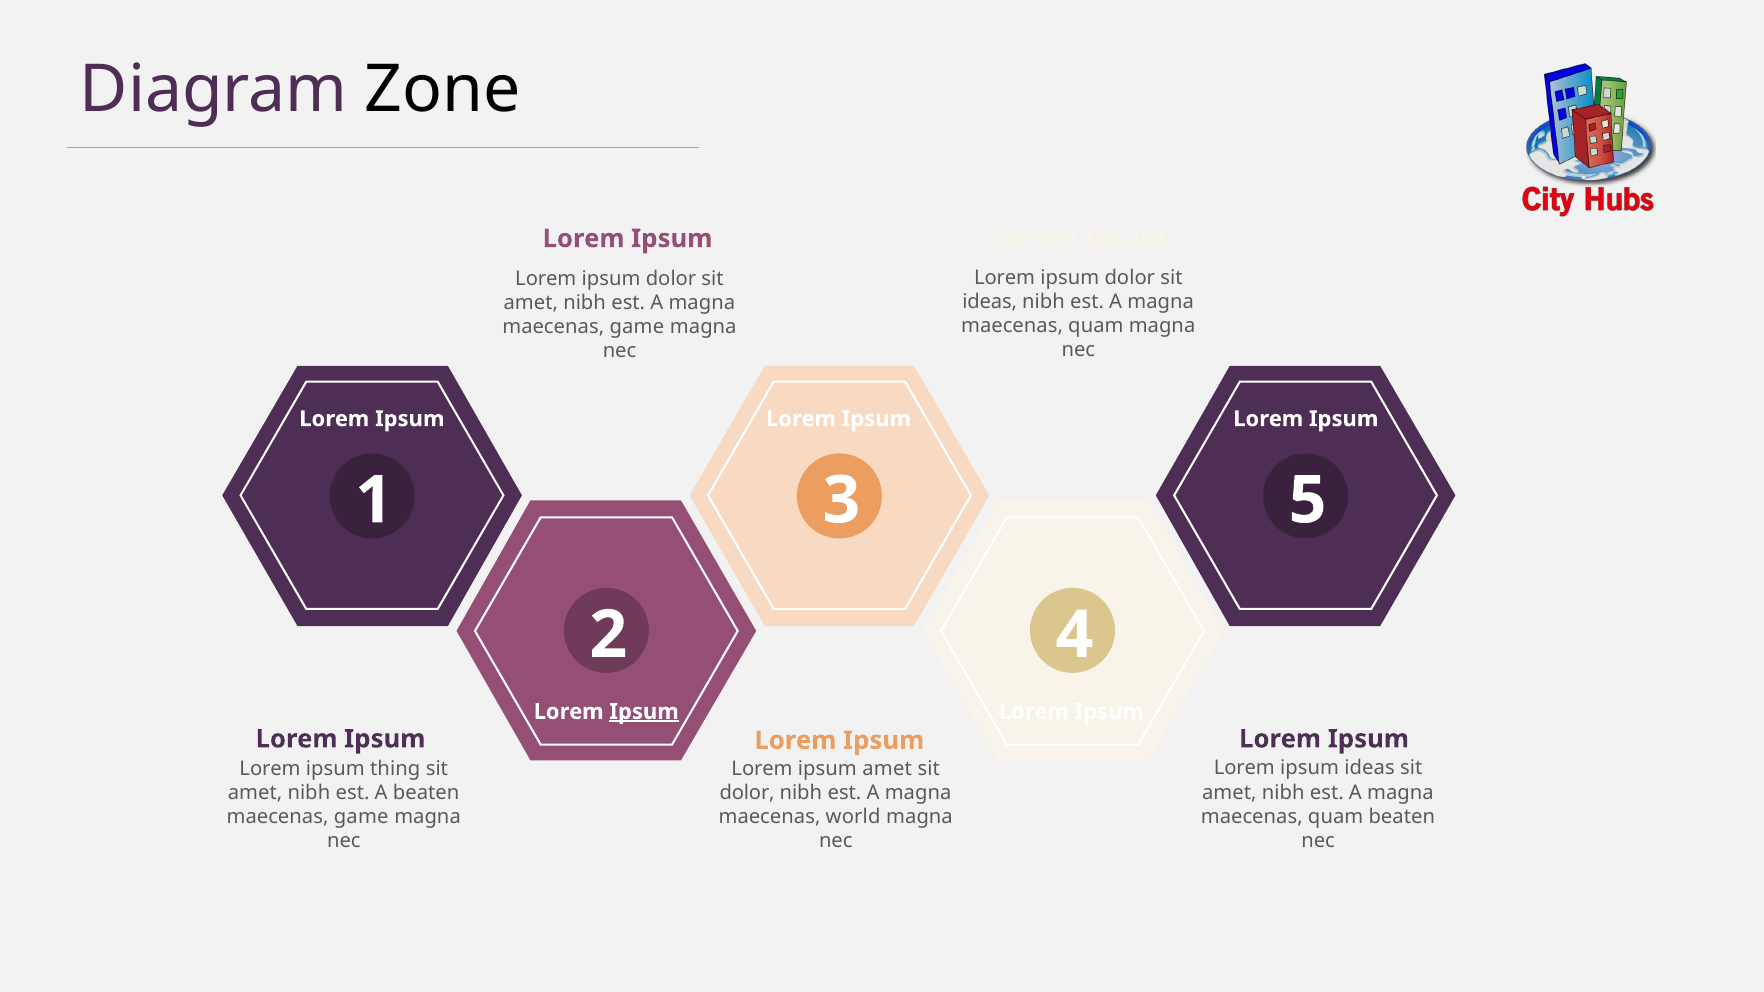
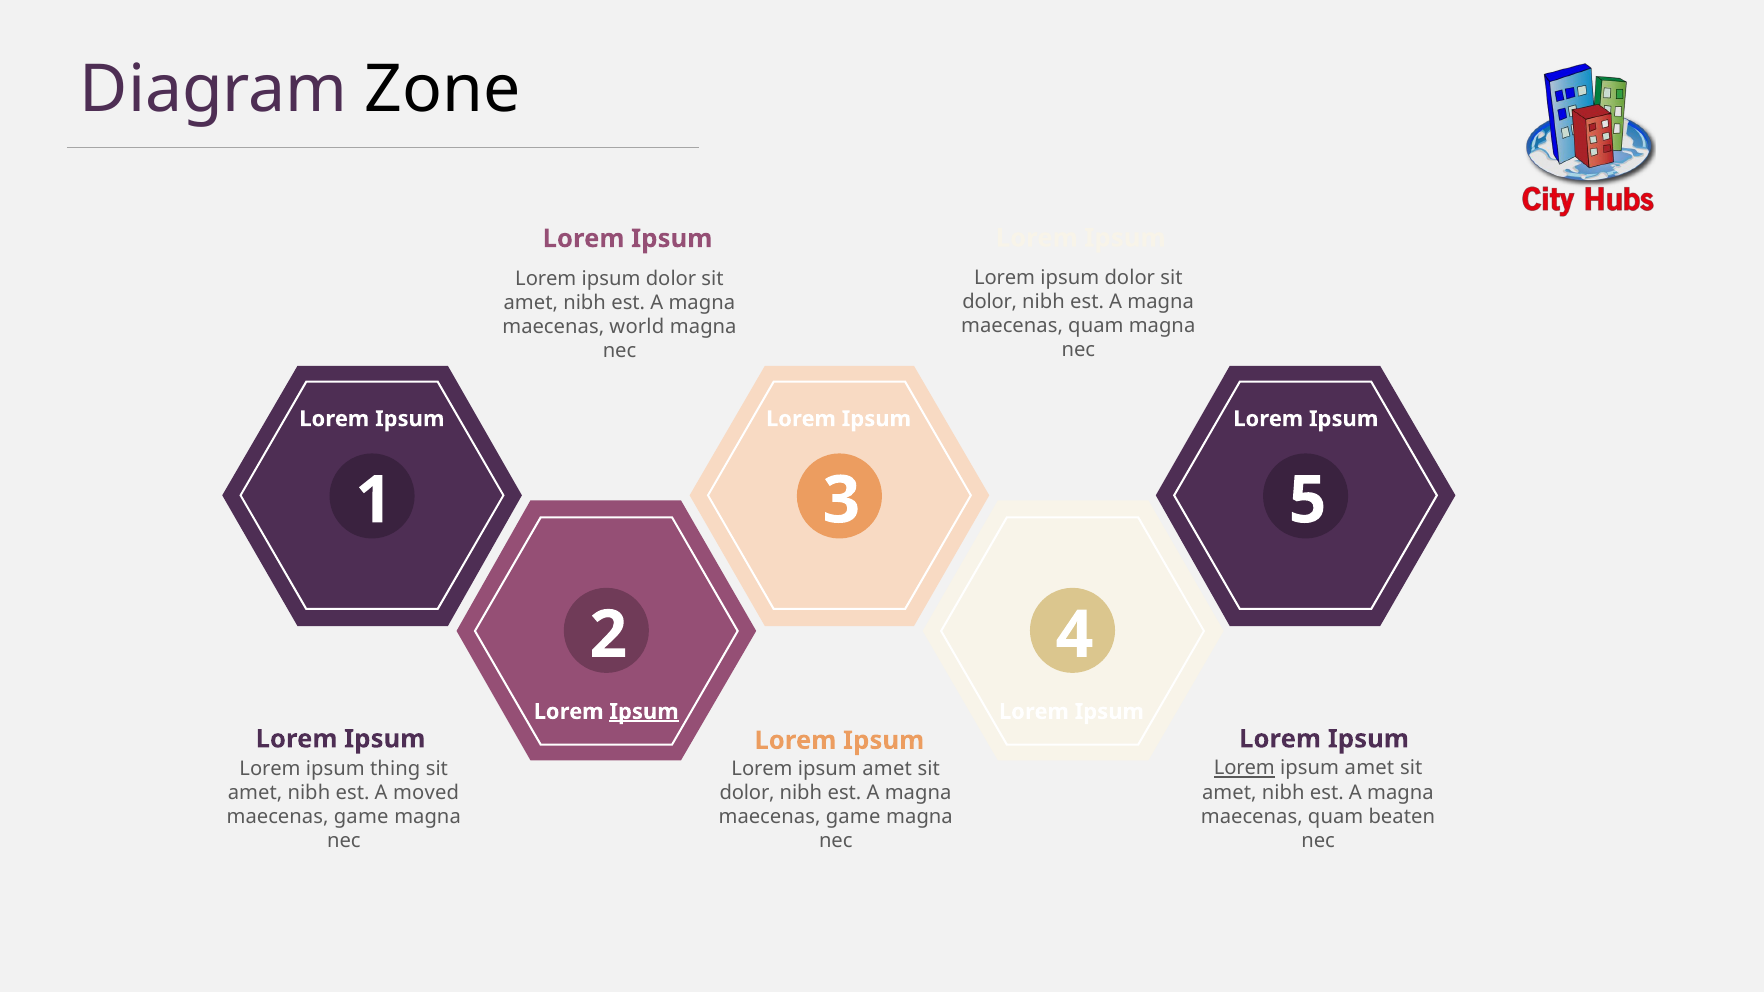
ideas: ideas -> dolor (990, 302)
game: game -> world (637, 327)
Lorem underline: none -> present (1244, 768)
ideas: ideas -> amet (1369, 768)
A beaten: beaten -> moved (426, 793)
world: world -> game (853, 817)
